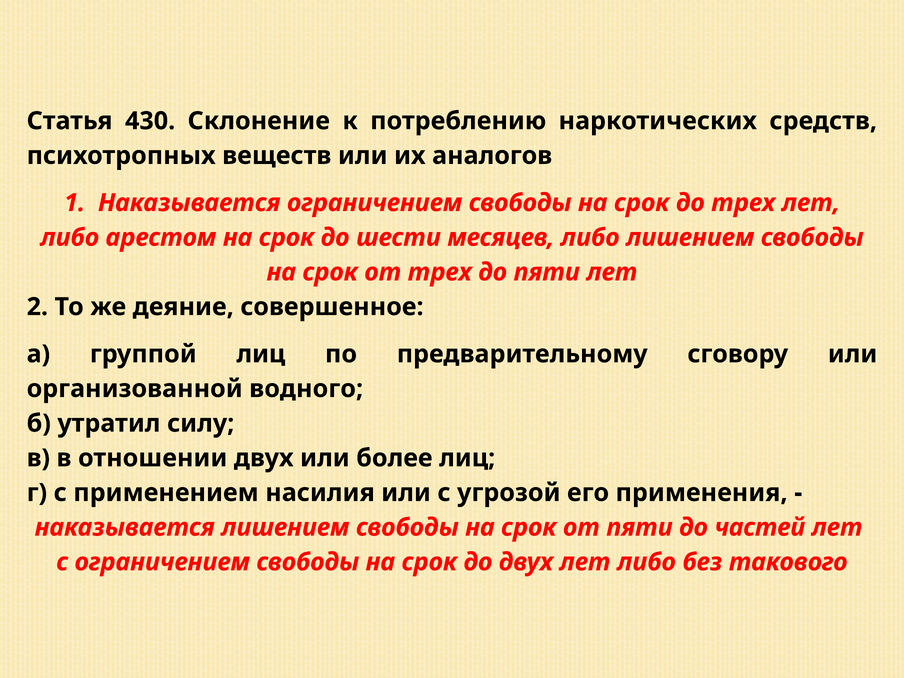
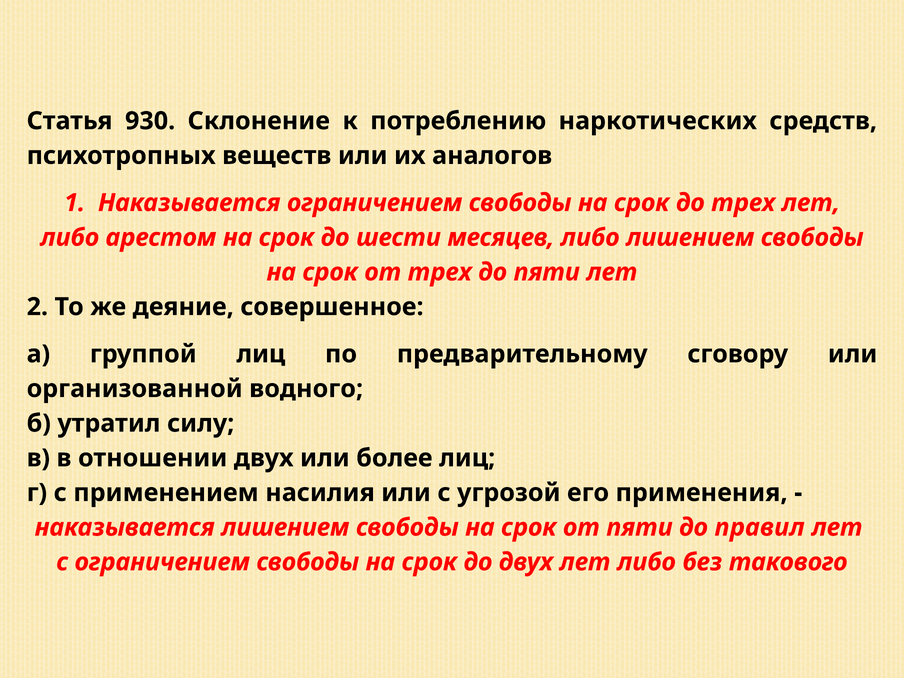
430: 430 -> 930 (150, 121)
частей: частей -> правил (760, 527)
